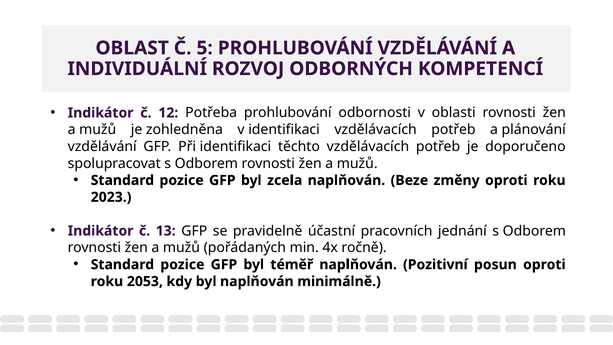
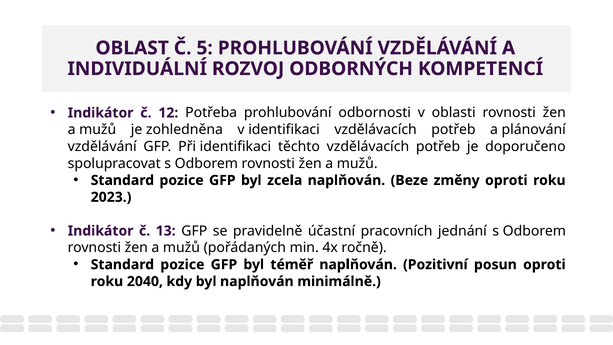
2053: 2053 -> 2040 (145, 281)
